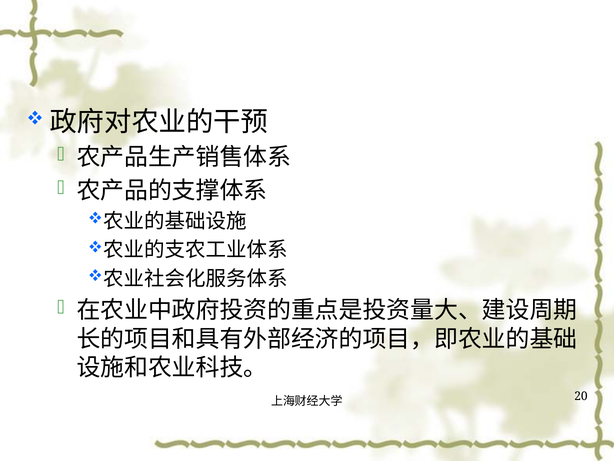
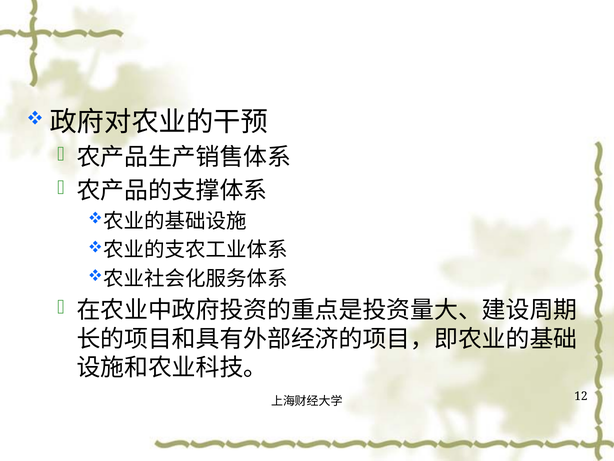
20: 20 -> 12 (581, 396)
